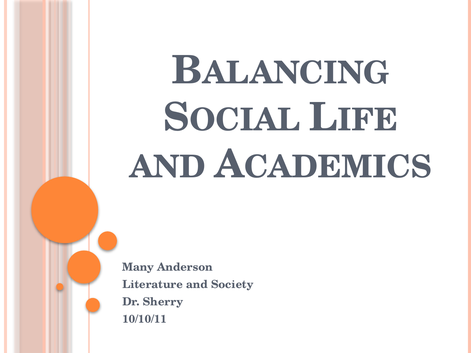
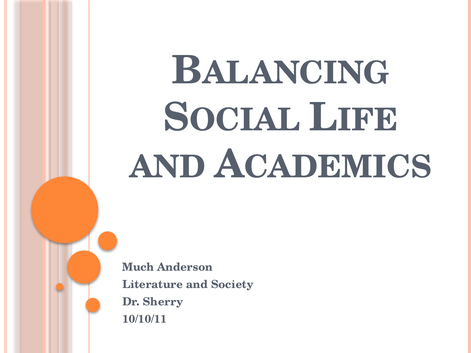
Many: Many -> Much (138, 267)
